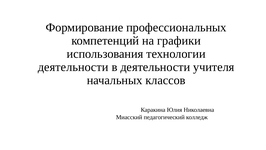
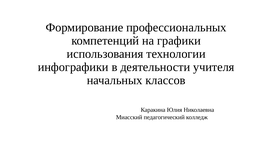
деятельности: деятельности -> инфографики (73, 67)
